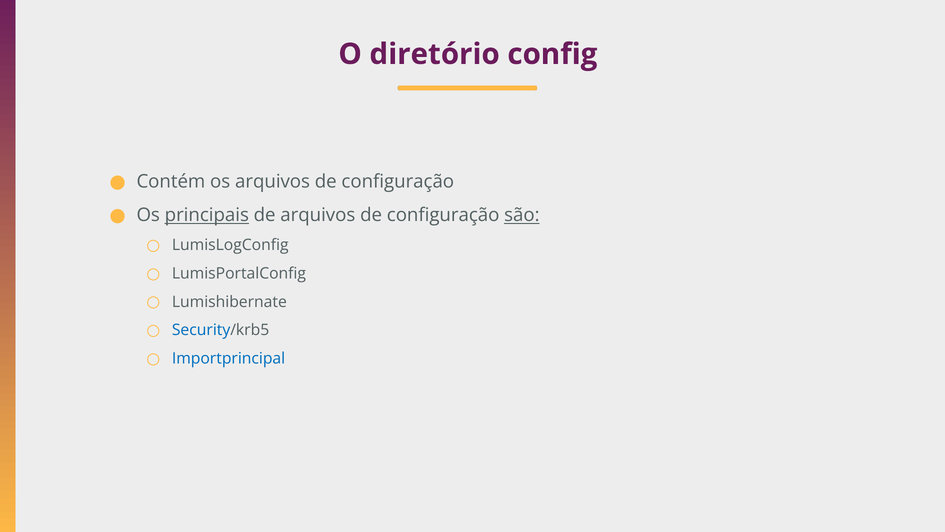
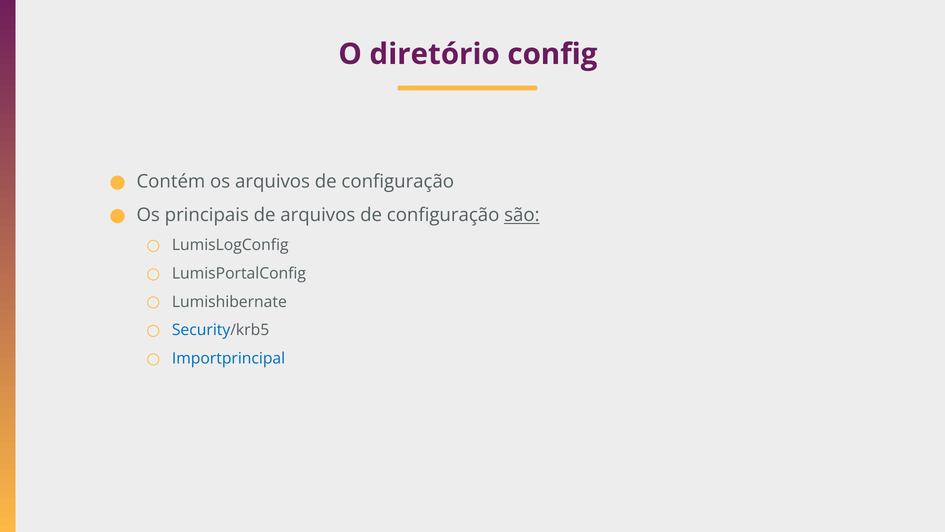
principais underline: present -> none (207, 215)
